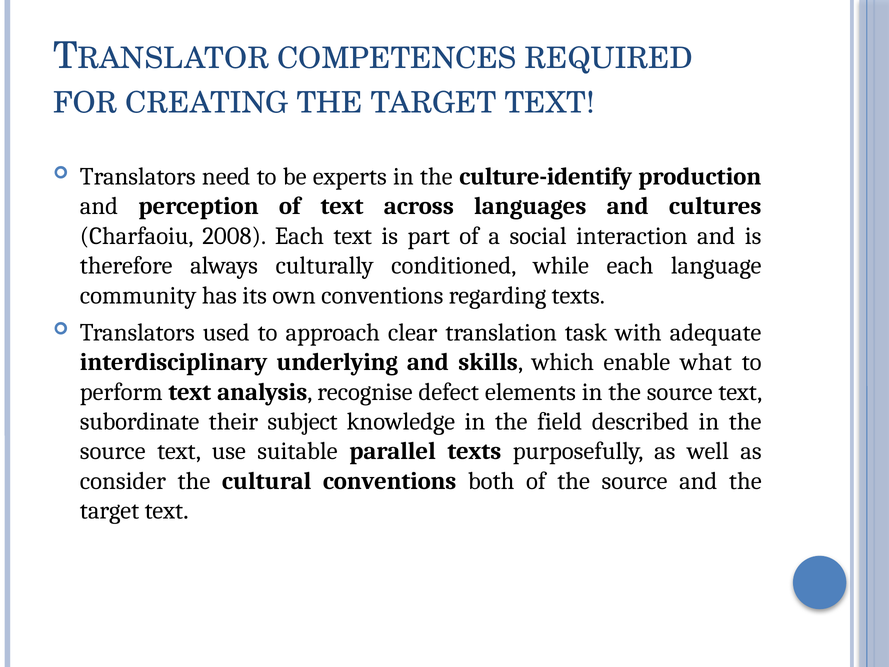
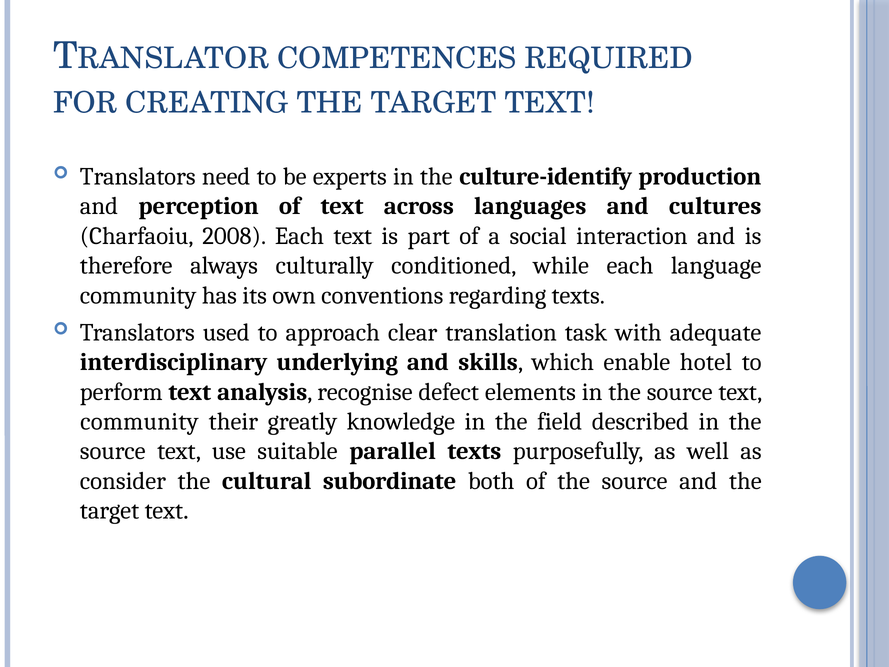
what: what -> hotel (706, 362)
subordinate: subordinate -> community (139, 421)
subject: subject -> greatly (302, 421)
cultural conventions: conventions -> subordinate (390, 481)
